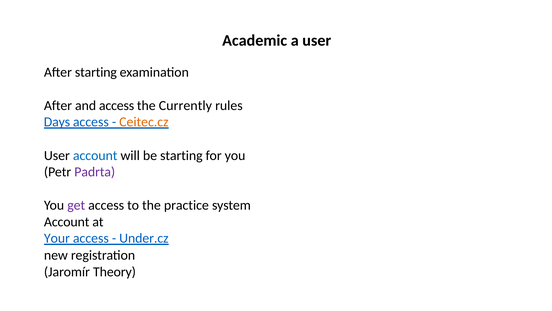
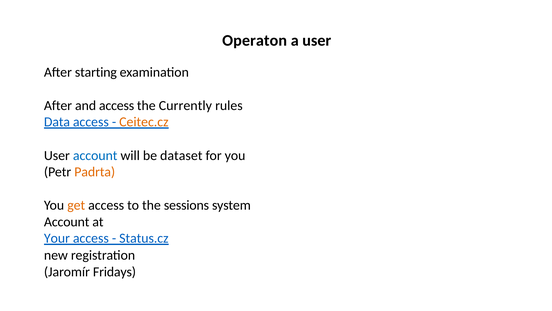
Academic: Academic -> Operaton (255, 41)
Days: Days -> Data (57, 122)
be starting: starting -> dataset (181, 155)
Padrta colour: purple -> orange (95, 172)
get colour: purple -> orange (76, 205)
practice: practice -> sessions (186, 205)
Under.cz: Under.cz -> Status.cz (144, 238)
Theory: Theory -> Fridays (114, 271)
